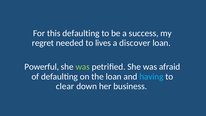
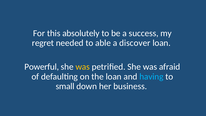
this defaulting: defaulting -> absolutely (81, 33)
lives: lives -> able (103, 43)
was colour: light green -> yellow (83, 67)
clear: clear -> small (65, 86)
